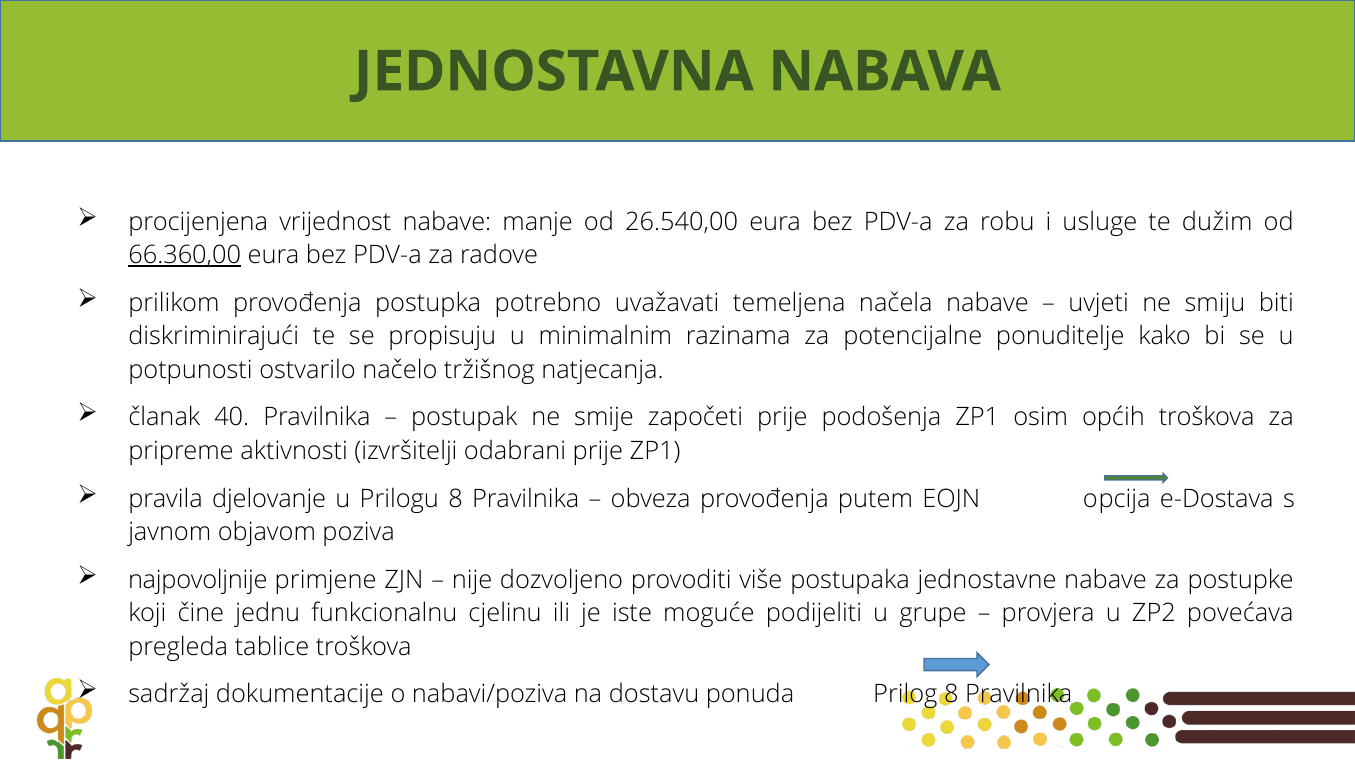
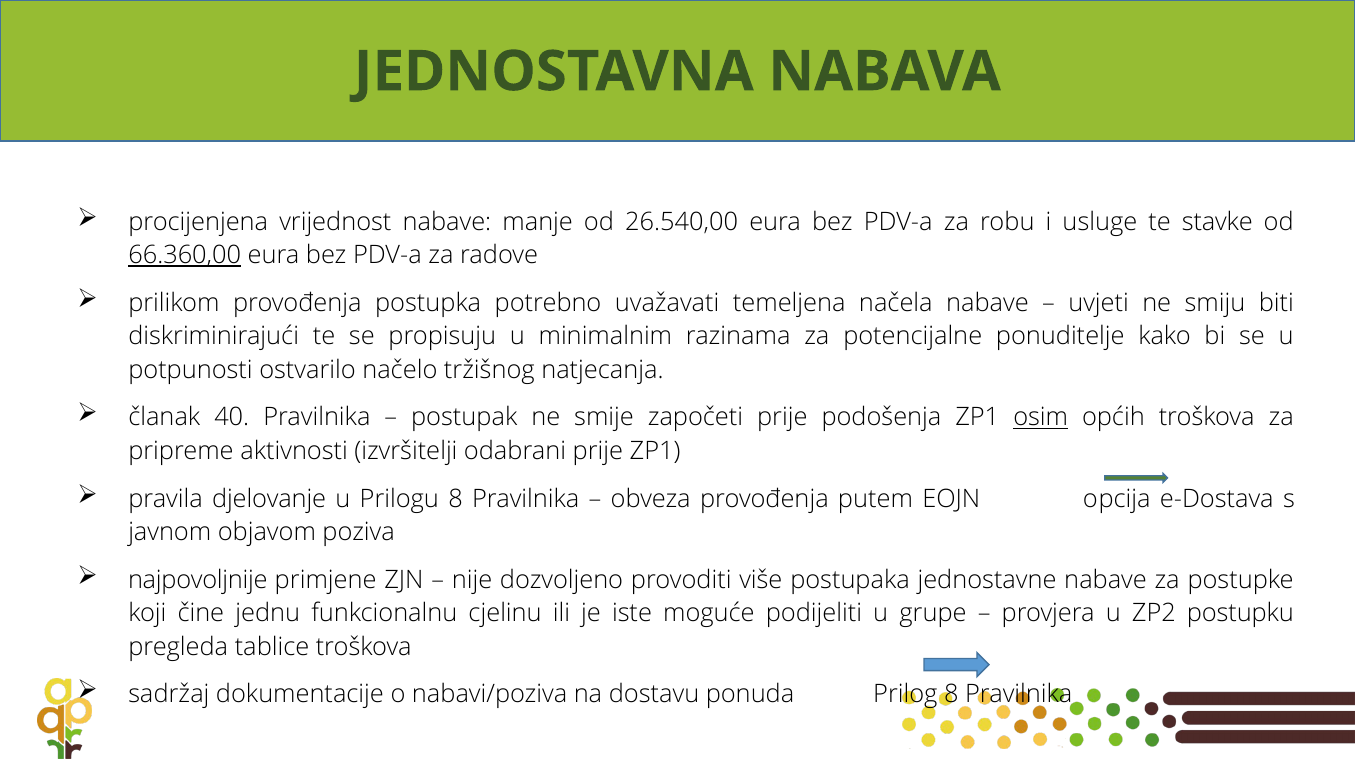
dužim: dužim -> stavke (1217, 222)
osim underline: none -> present (1041, 418)
povećava: povećava -> postupku (1240, 613)
